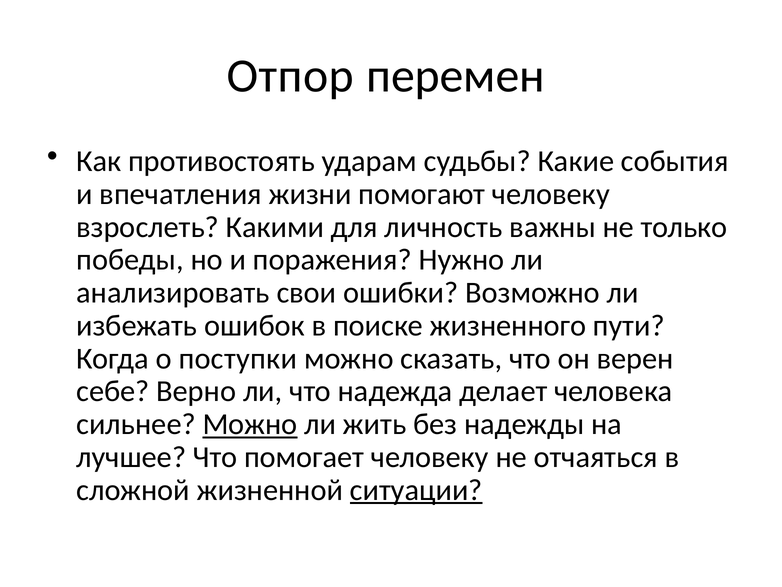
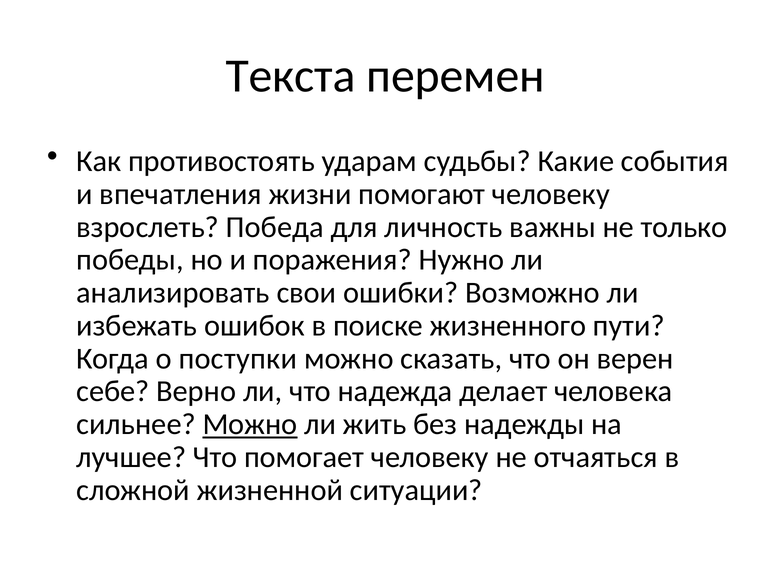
Отпор: Отпор -> Текста (291, 76)
Какими: Какими -> Победа (275, 227)
ситуации underline: present -> none (416, 490)
